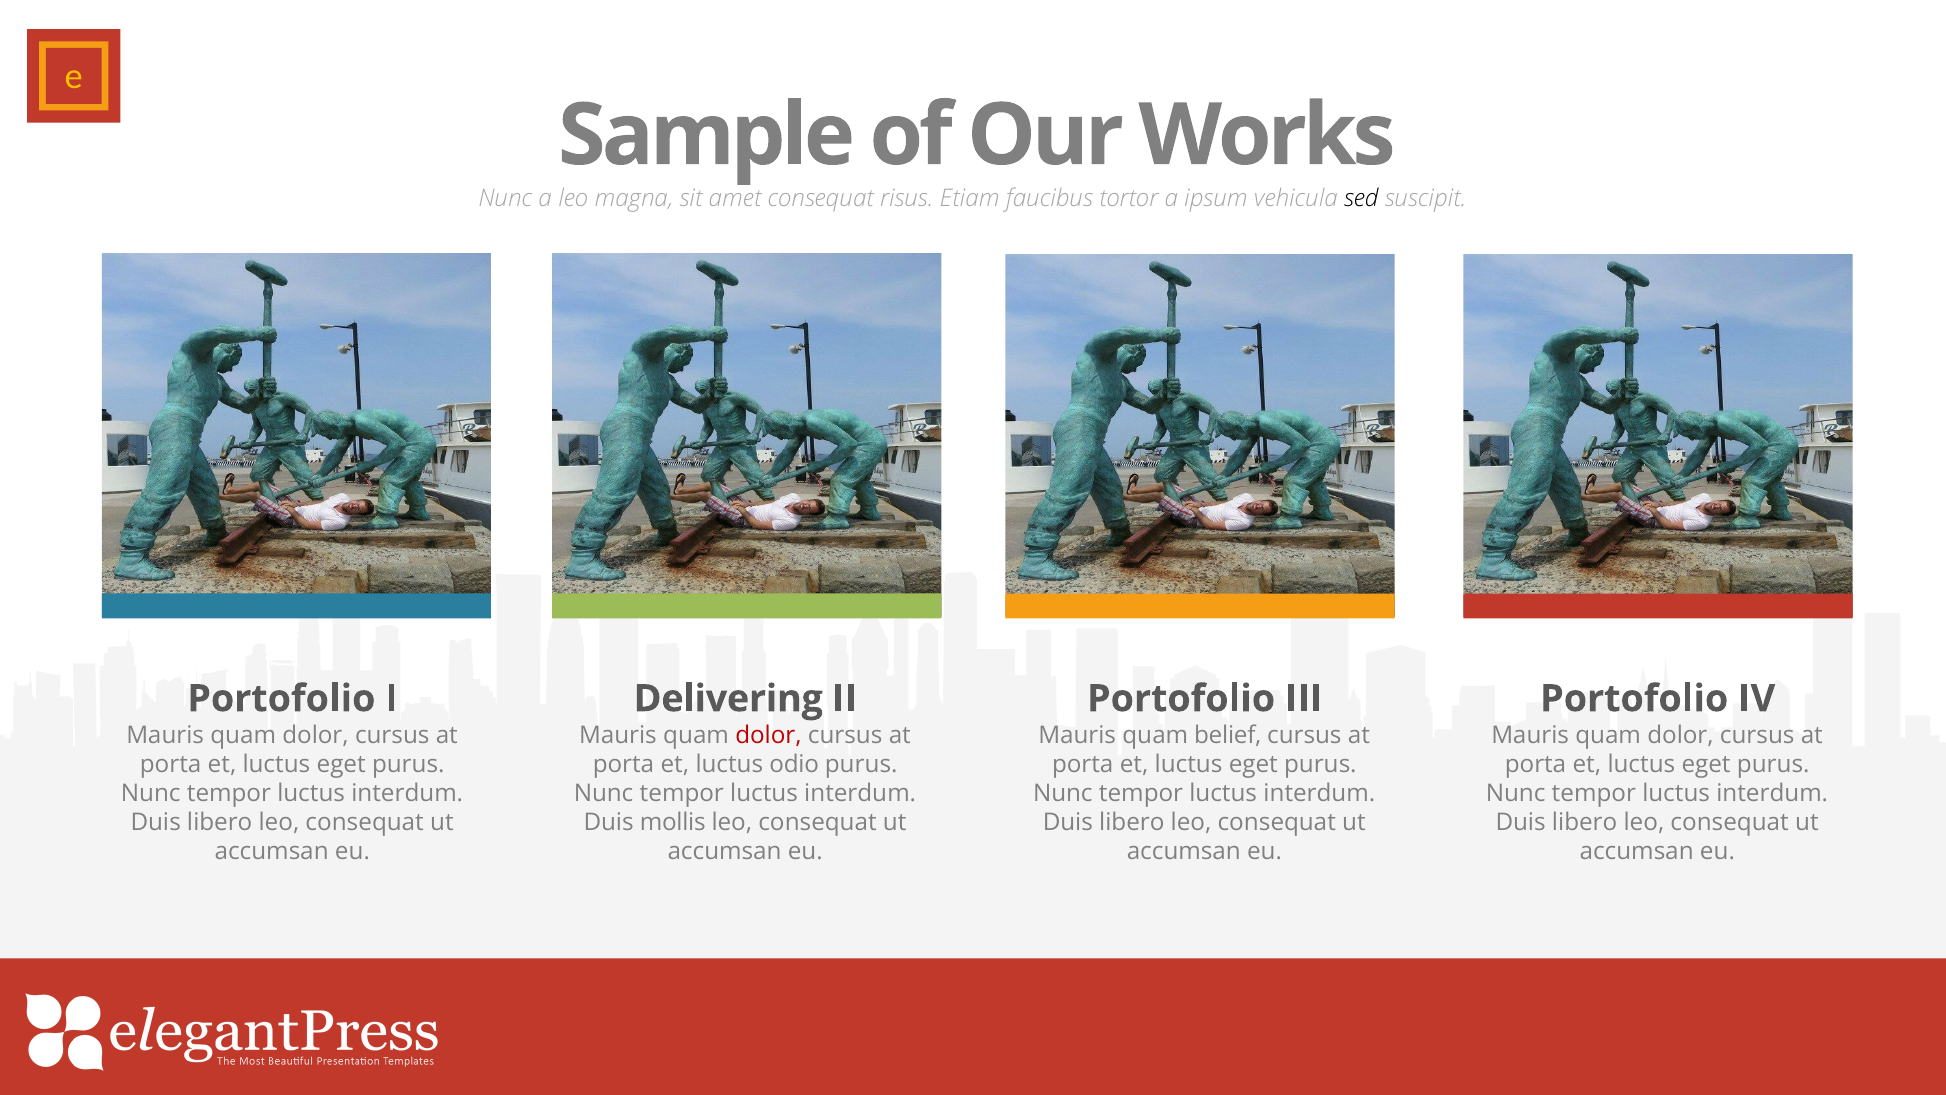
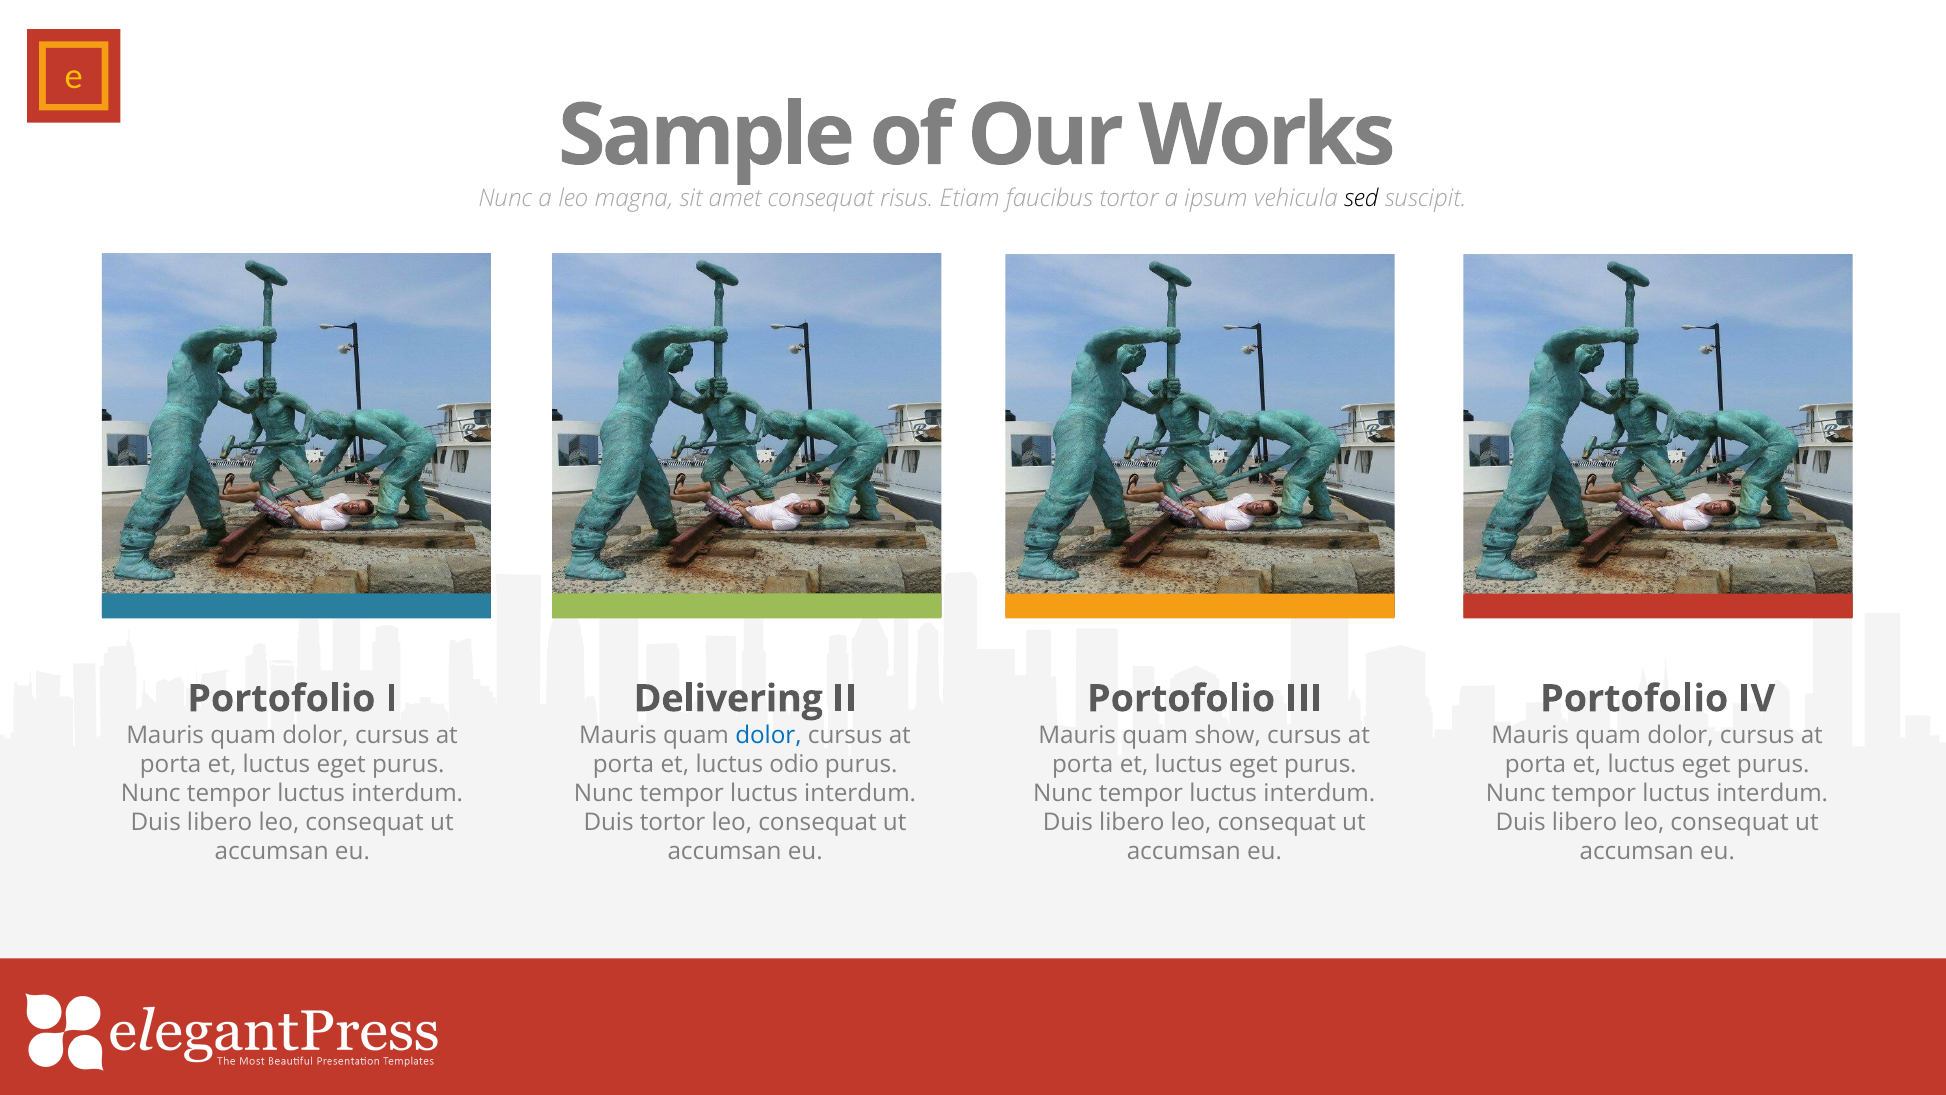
dolor colour: red -> blue (768, 735)
belief: belief -> show (1228, 735)
Duis mollis: mollis -> tortor (673, 822)
